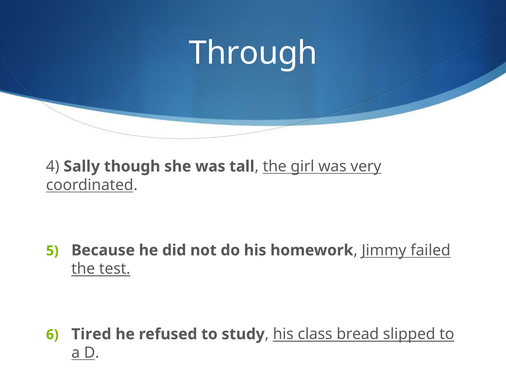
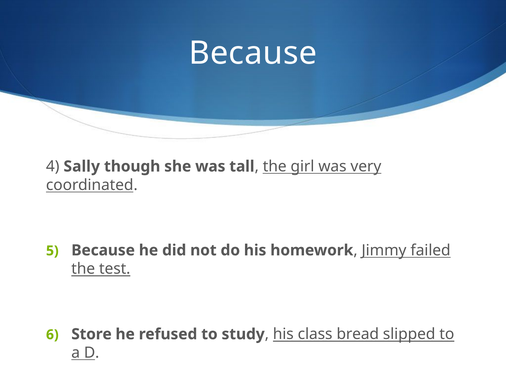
Through: Through -> Because (253, 53)
Tired: Tired -> Store (91, 334)
